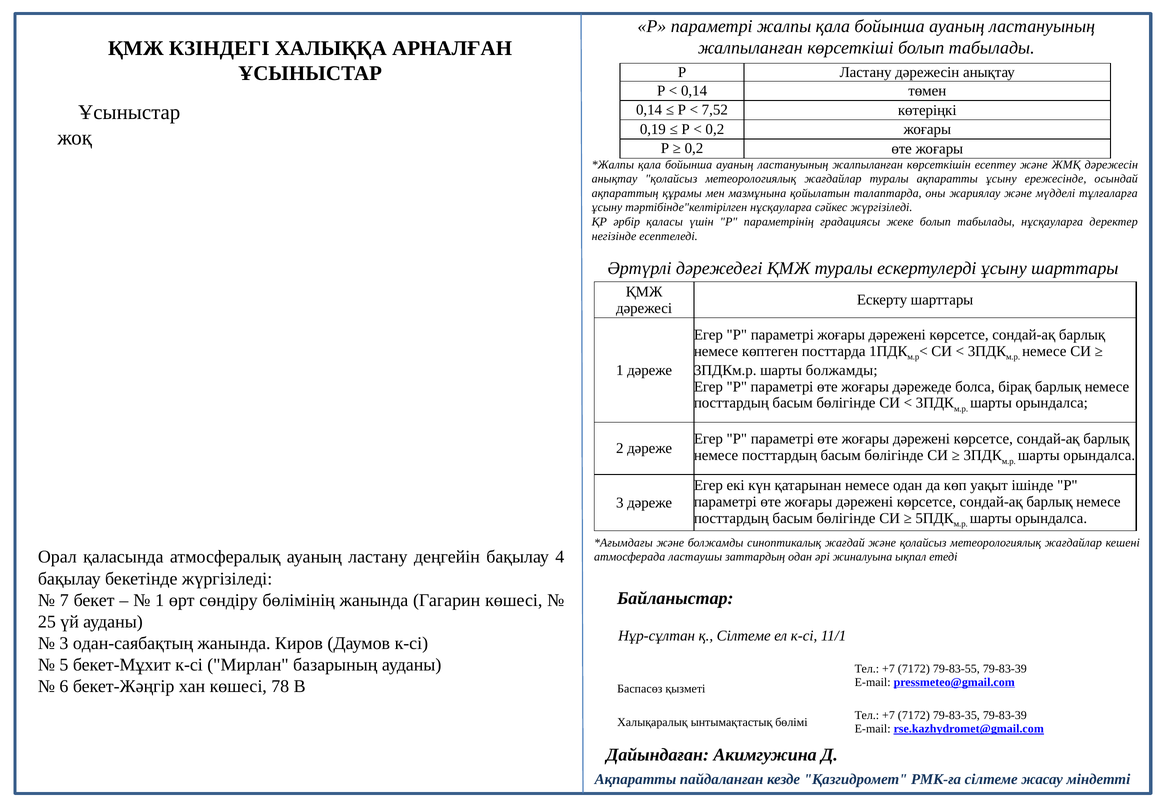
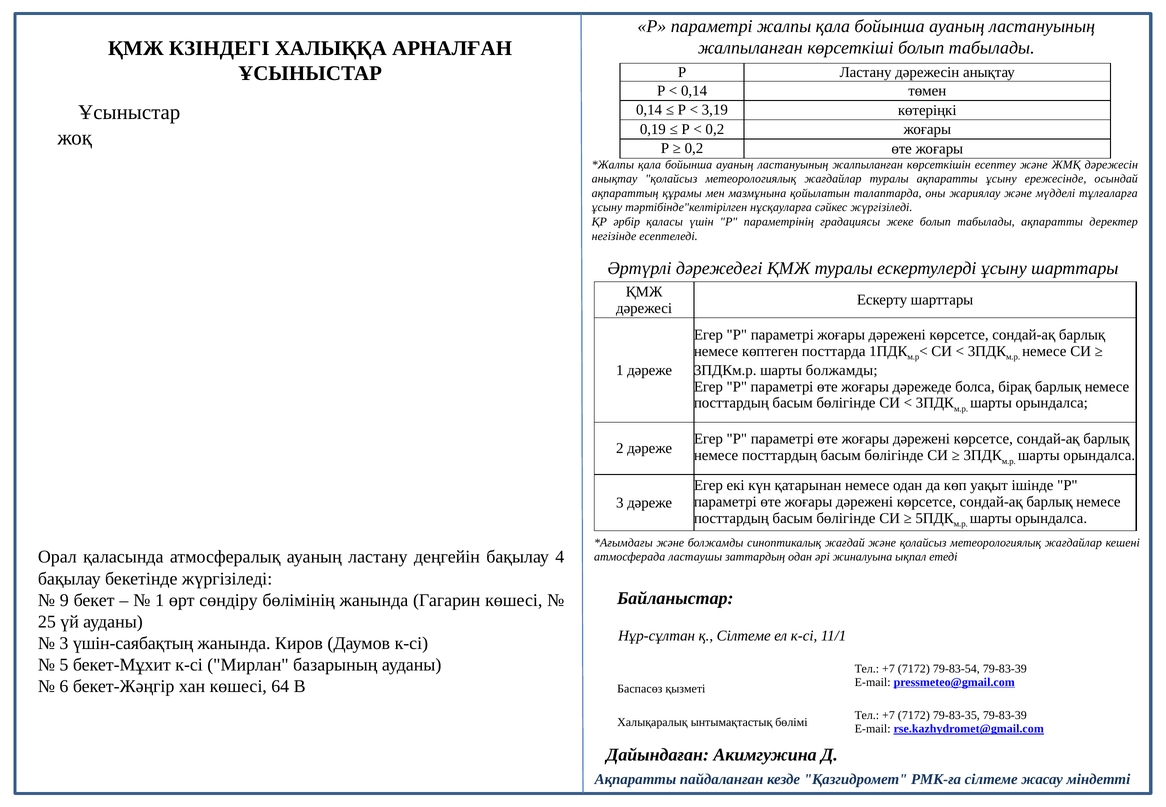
7,52: 7,52 -> 3,19 (715, 110)
табылады нұсқауларға: нұсқауларға -> ақпаратты (1052, 222)
7: 7 -> 9 (64, 600)
одан-саябақтың: одан-саябақтың -> үшін-саябақтың (133, 643)
79-83-55: 79-83-55 -> 79-83-54 (956, 669)
78: 78 -> 64 (280, 686)
